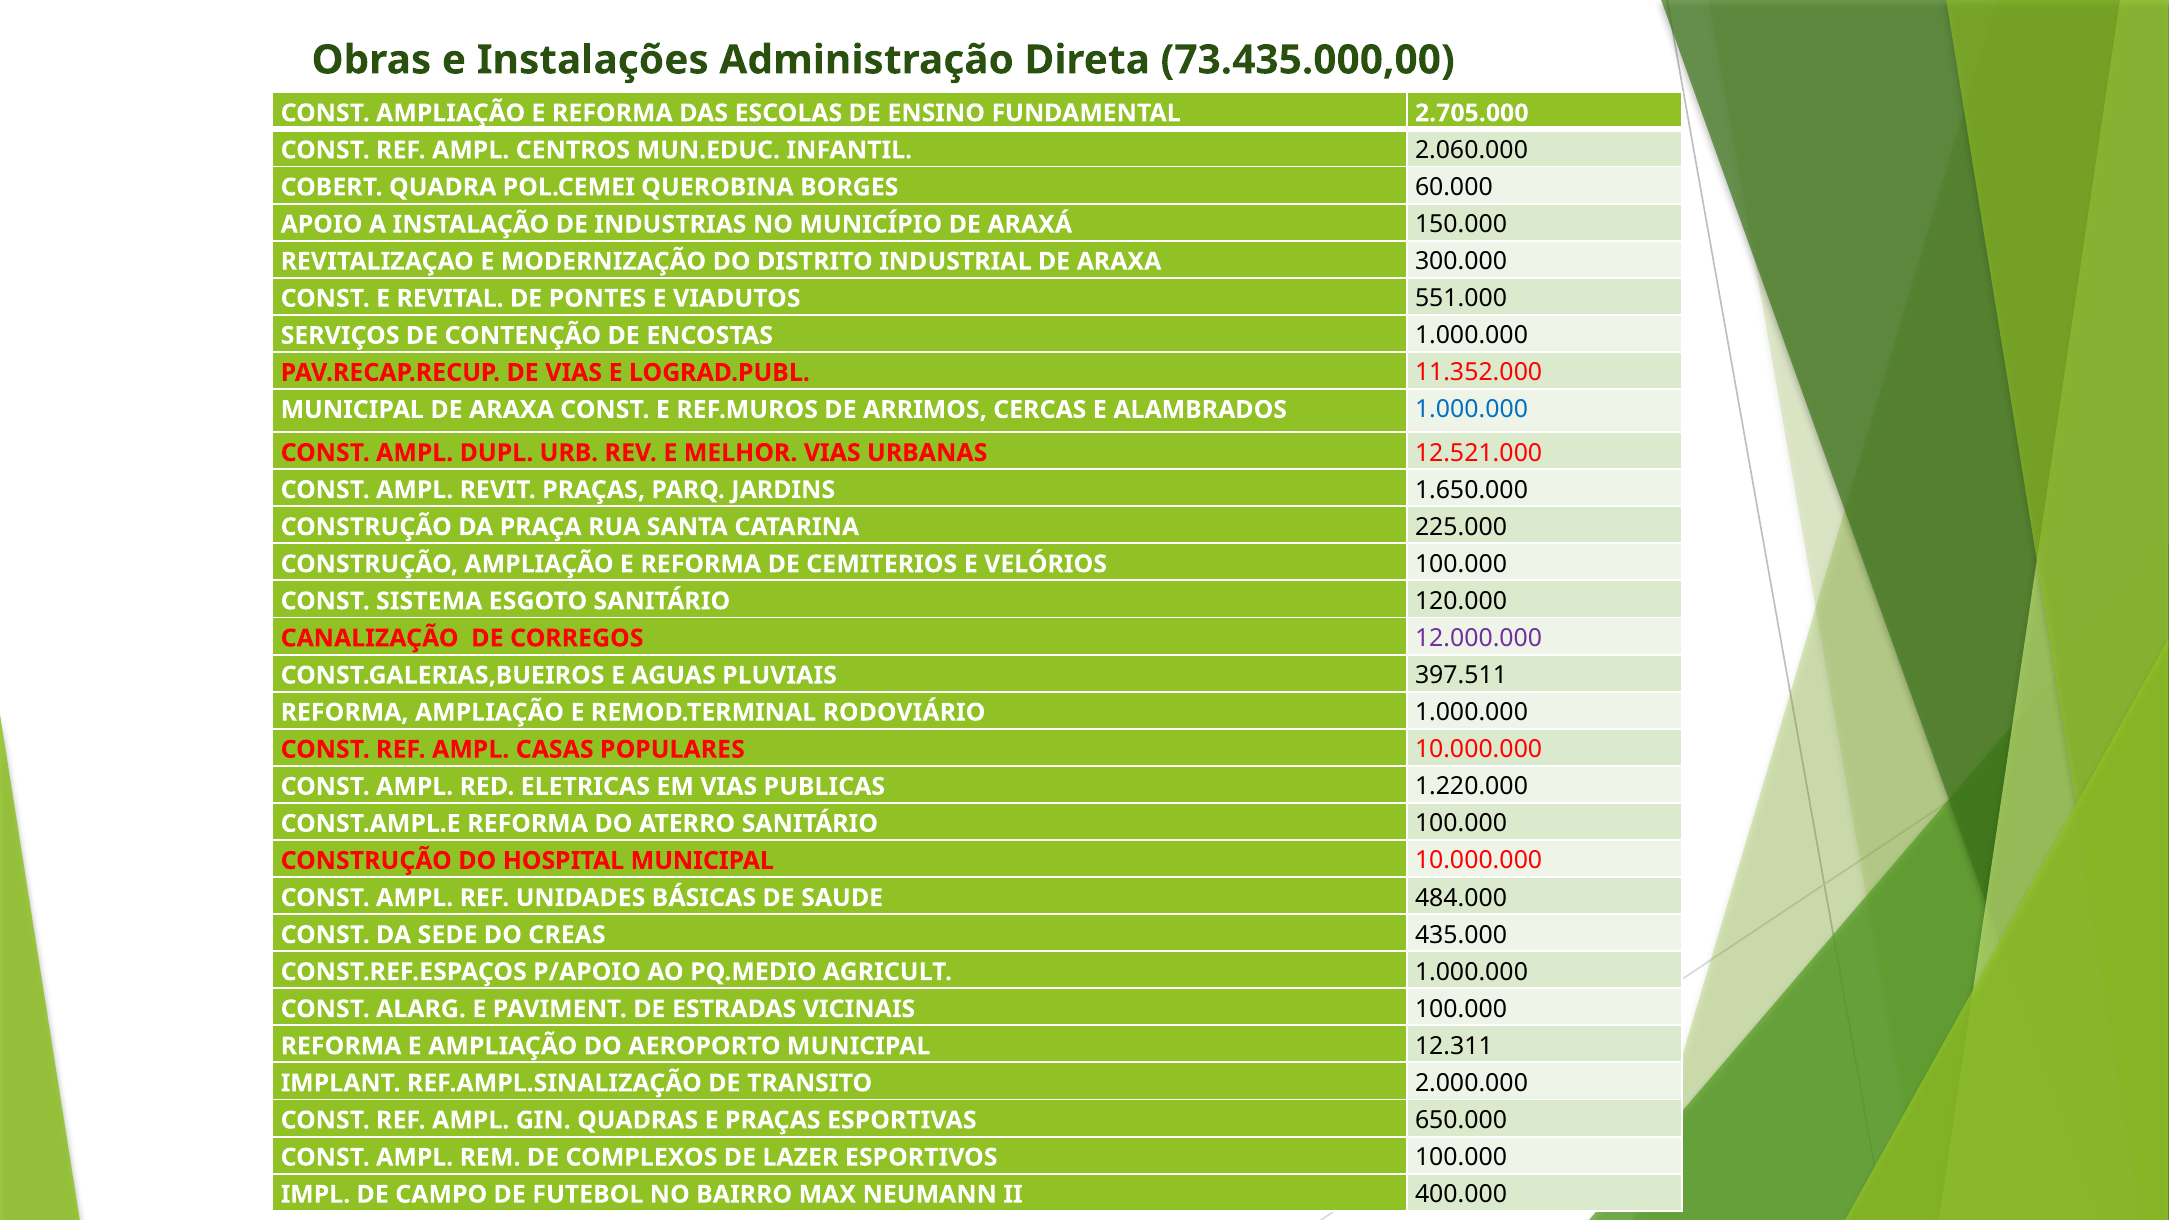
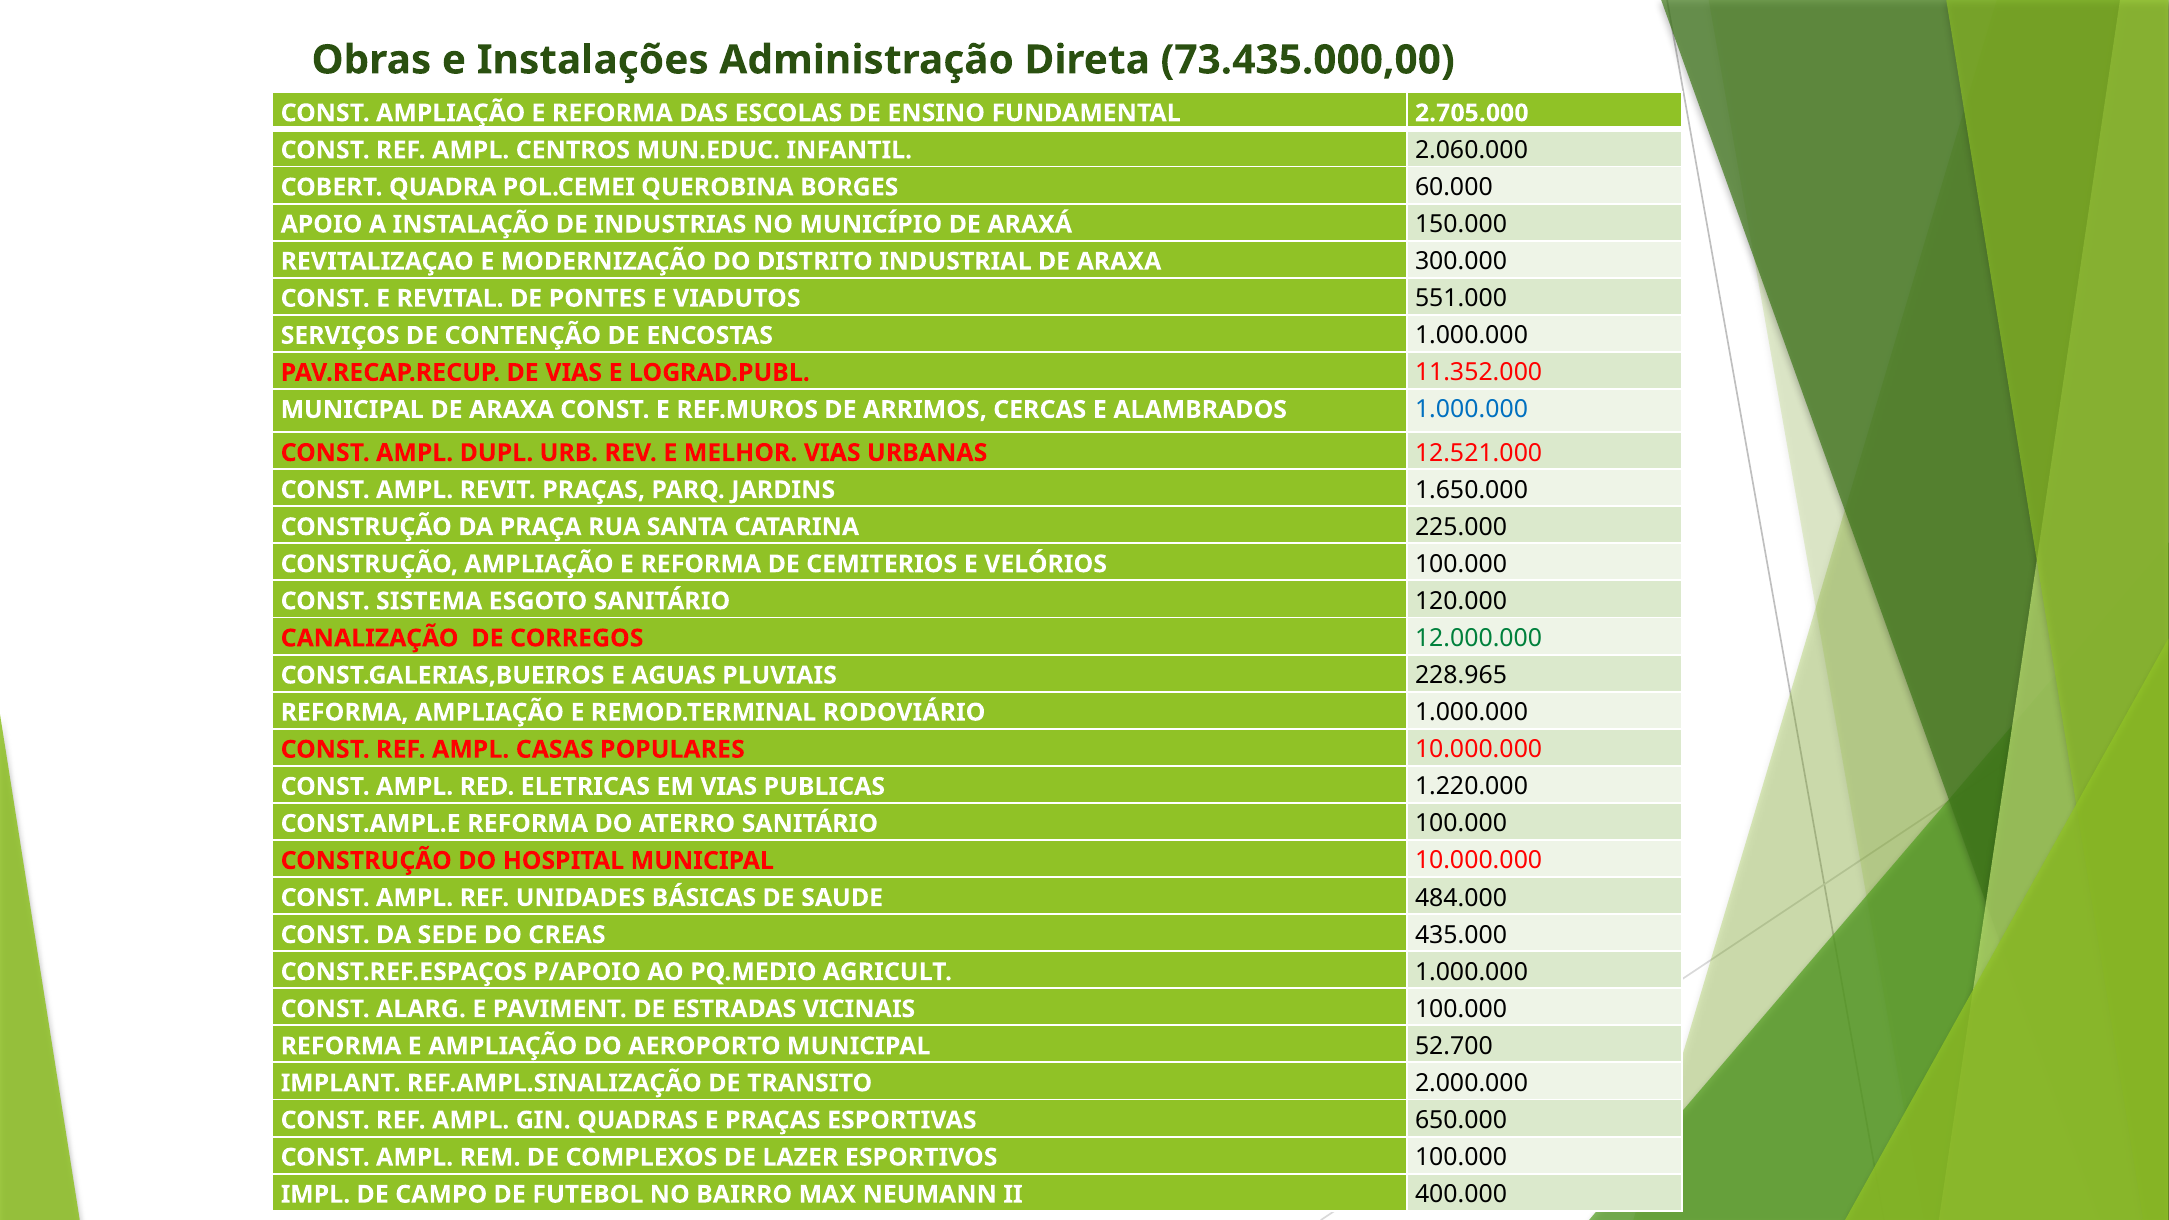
12.000.000 colour: purple -> green (1479, 638)
397.511: 397.511 -> 228.965 (1461, 675)
12.311: 12.311 -> 52.700 (1454, 1046)
